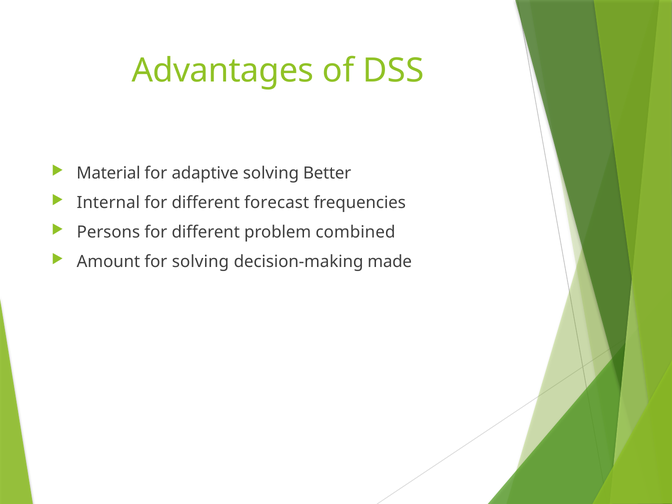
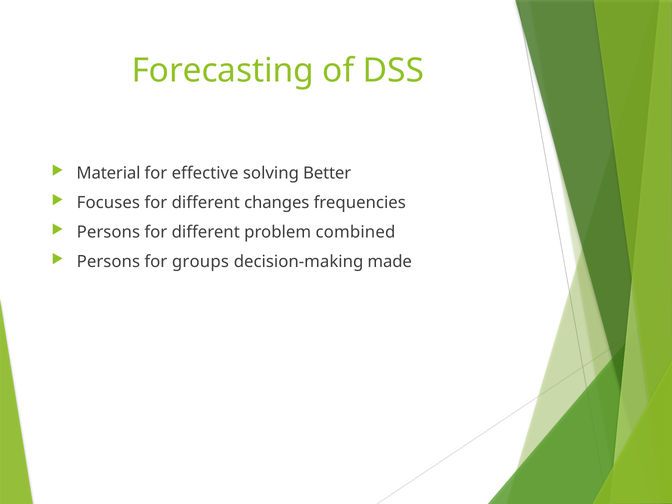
Advantages: Advantages -> Forecasting (223, 71)
adaptive: adaptive -> effective (205, 173)
Internal: Internal -> Focuses (108, 203)
forecast: forecast -> changes (277, 203)
Amount: Amount -> Persons (108, 262)
for solving: solving -> groups (200, 262)
